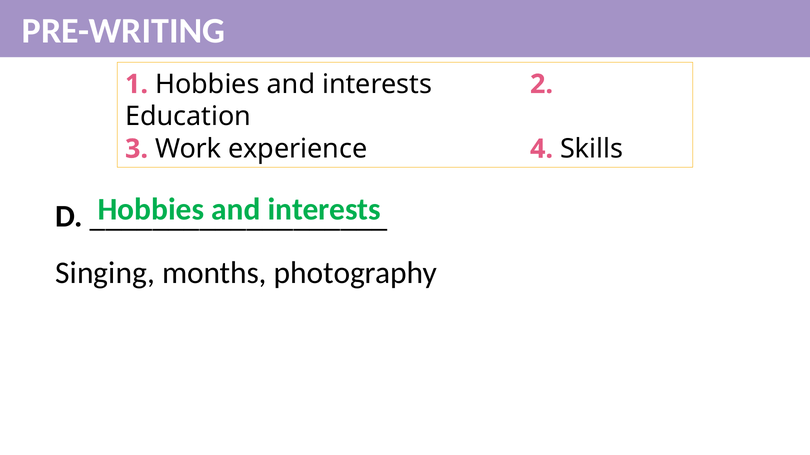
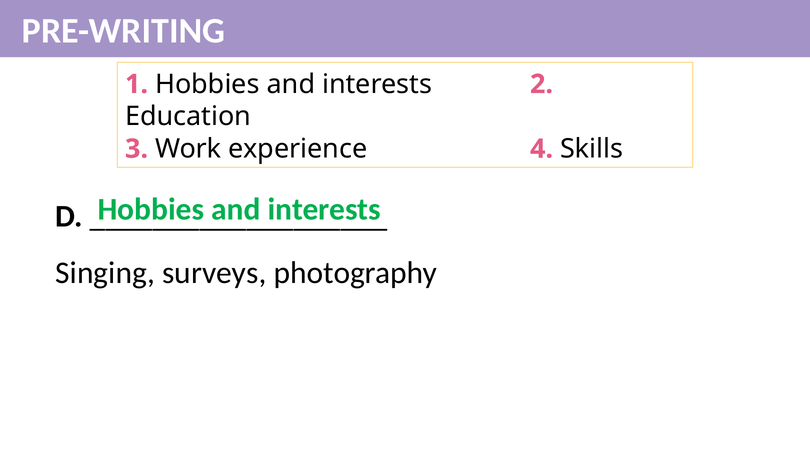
months: months -> surveys (214, 273)
